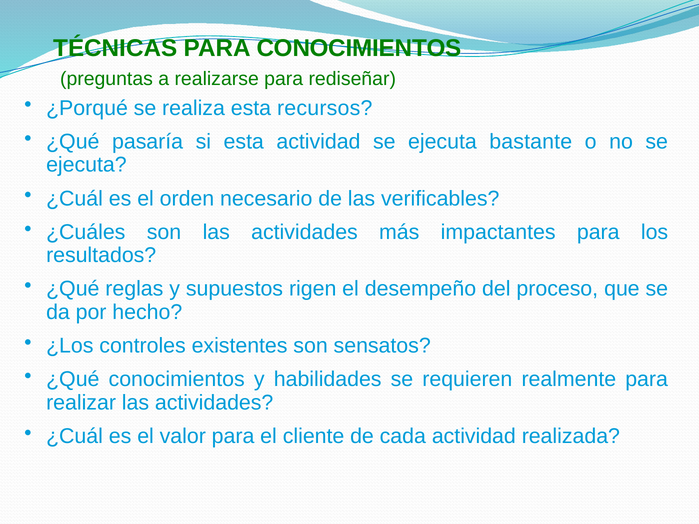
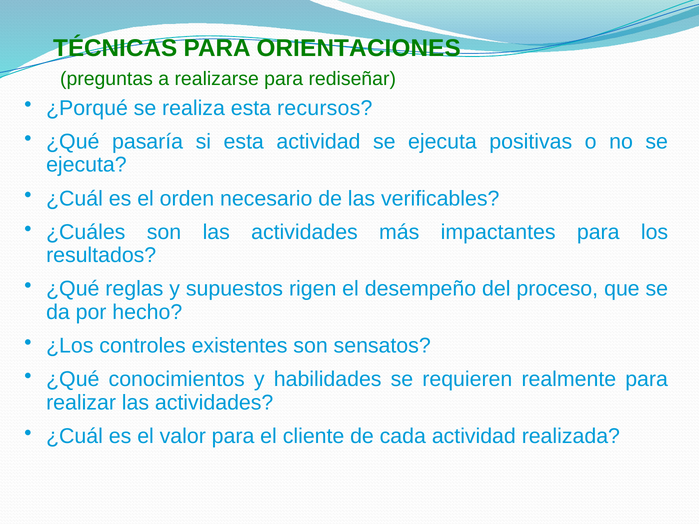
PARA CONOCIMIENTOS: CONOCIMIENTOS -> ORIENTACIONES (359, 48)
bastante: bastante -> positivas (531, 142)
